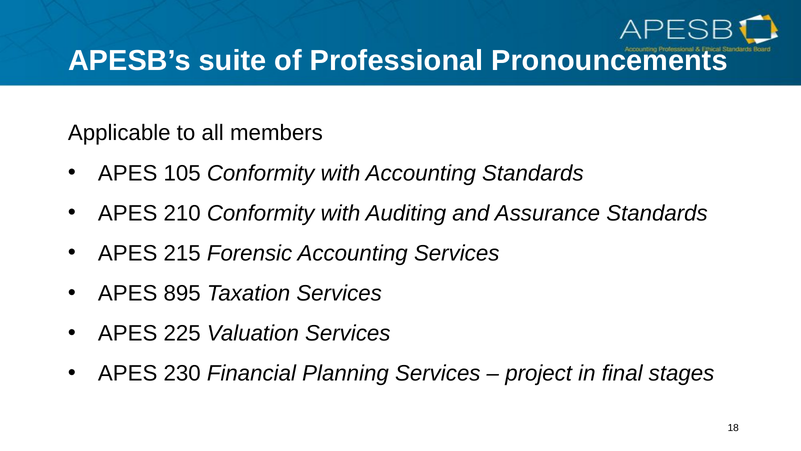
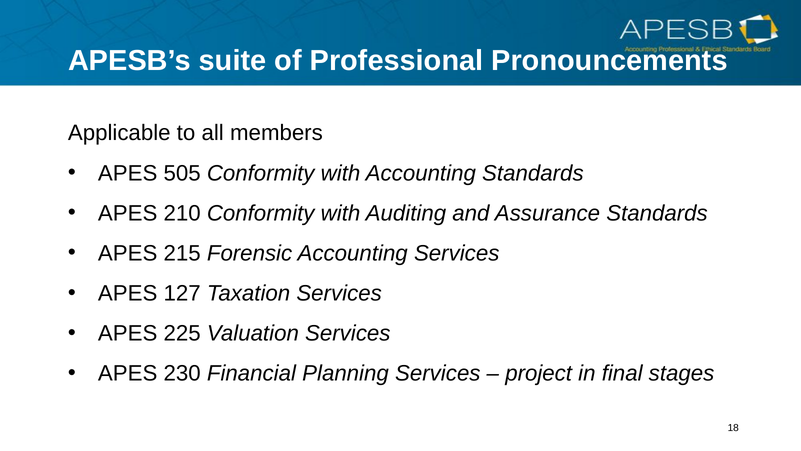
105: 105 -> 505 (182, 173)
895: 895 -> 127 (182, 293)
